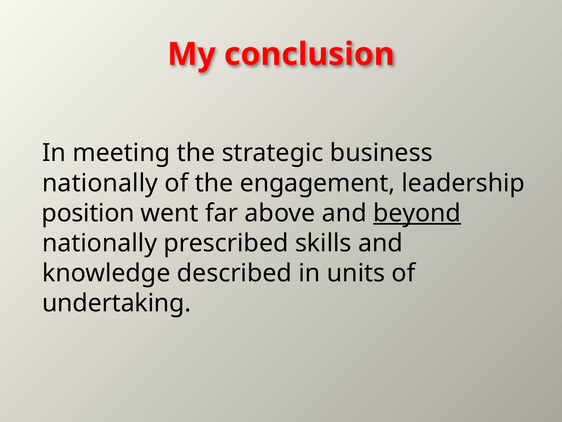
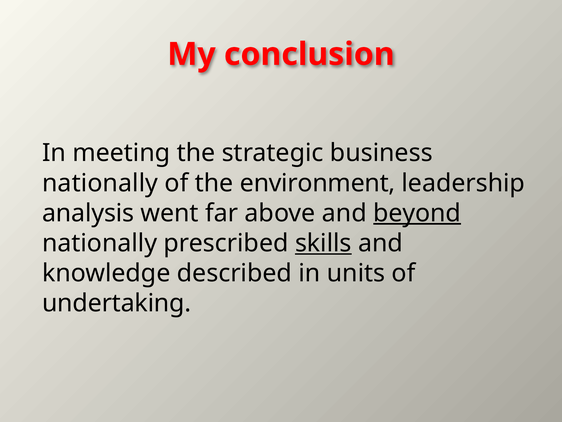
engagement: engagement -> environment (318, 183)
position: position -> analysis (88, 213)
skills underline: none -> present (323, 243)
